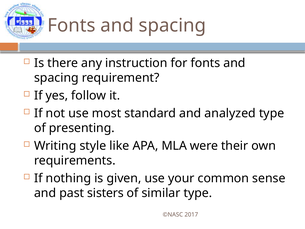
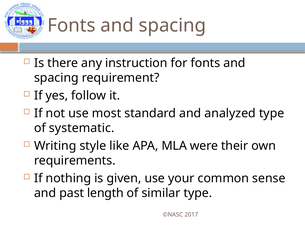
presenting: presenting -> systematic (82, 128)
sisters: sisters -> length (105, 193)
